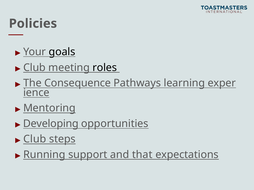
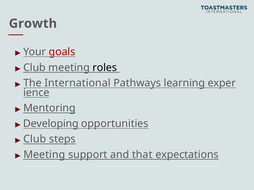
Policies: Policies -> Growth (33, 24)
goals colour: black -> red (62, 52)
Consequence: Consequence -> International (78, 83)
Running: Running -> Meeting (44, 155)
